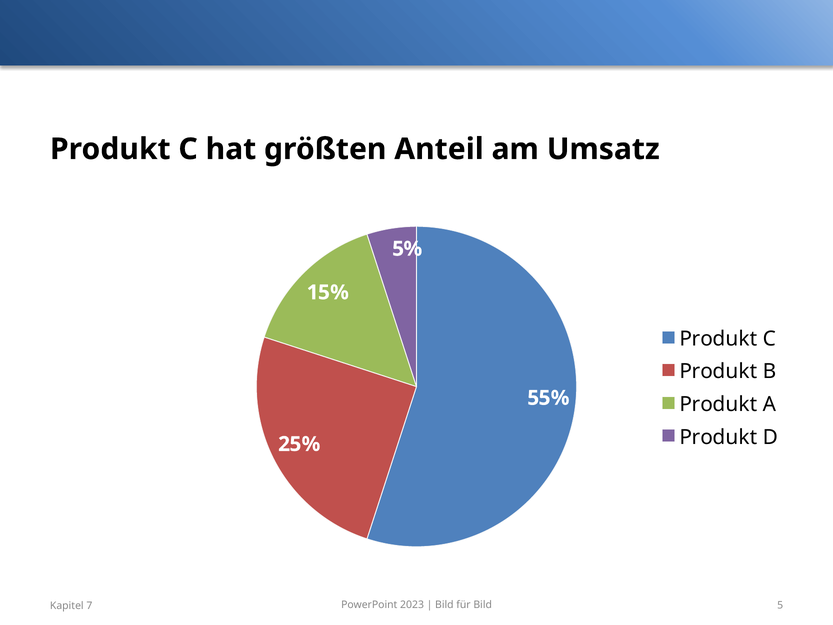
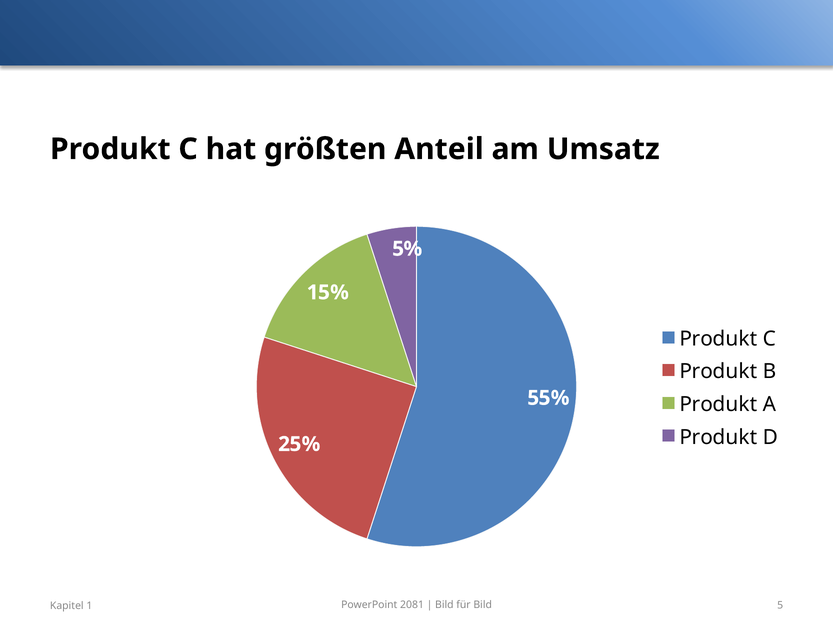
2023: 2023 -> 2081 (412, 605)
7: 7 -> 1 (89, 606)
